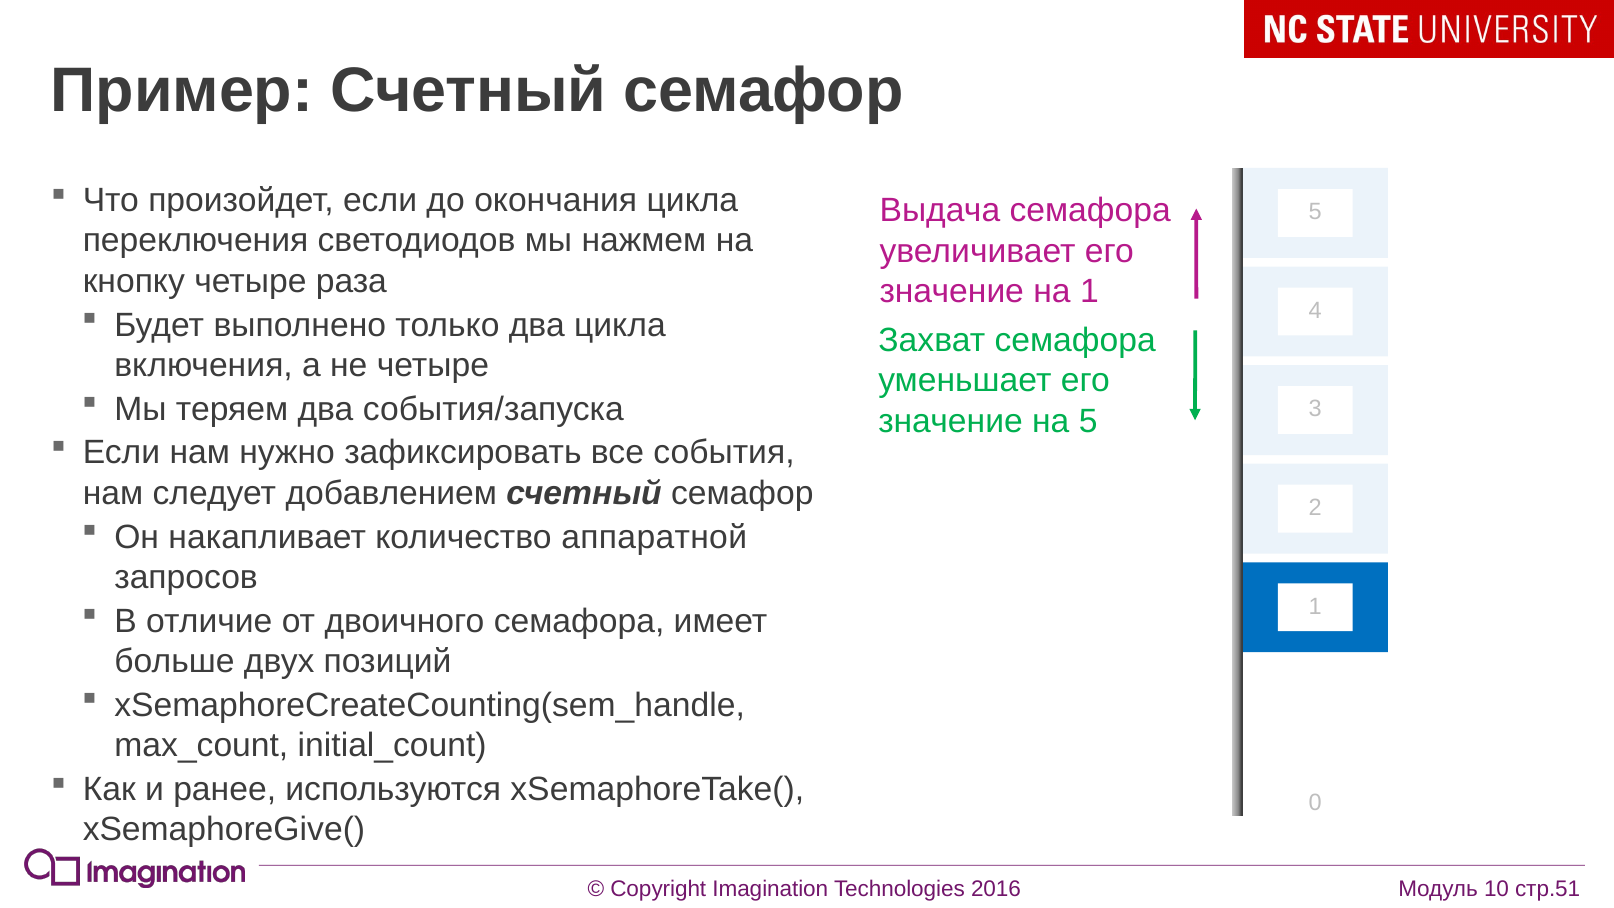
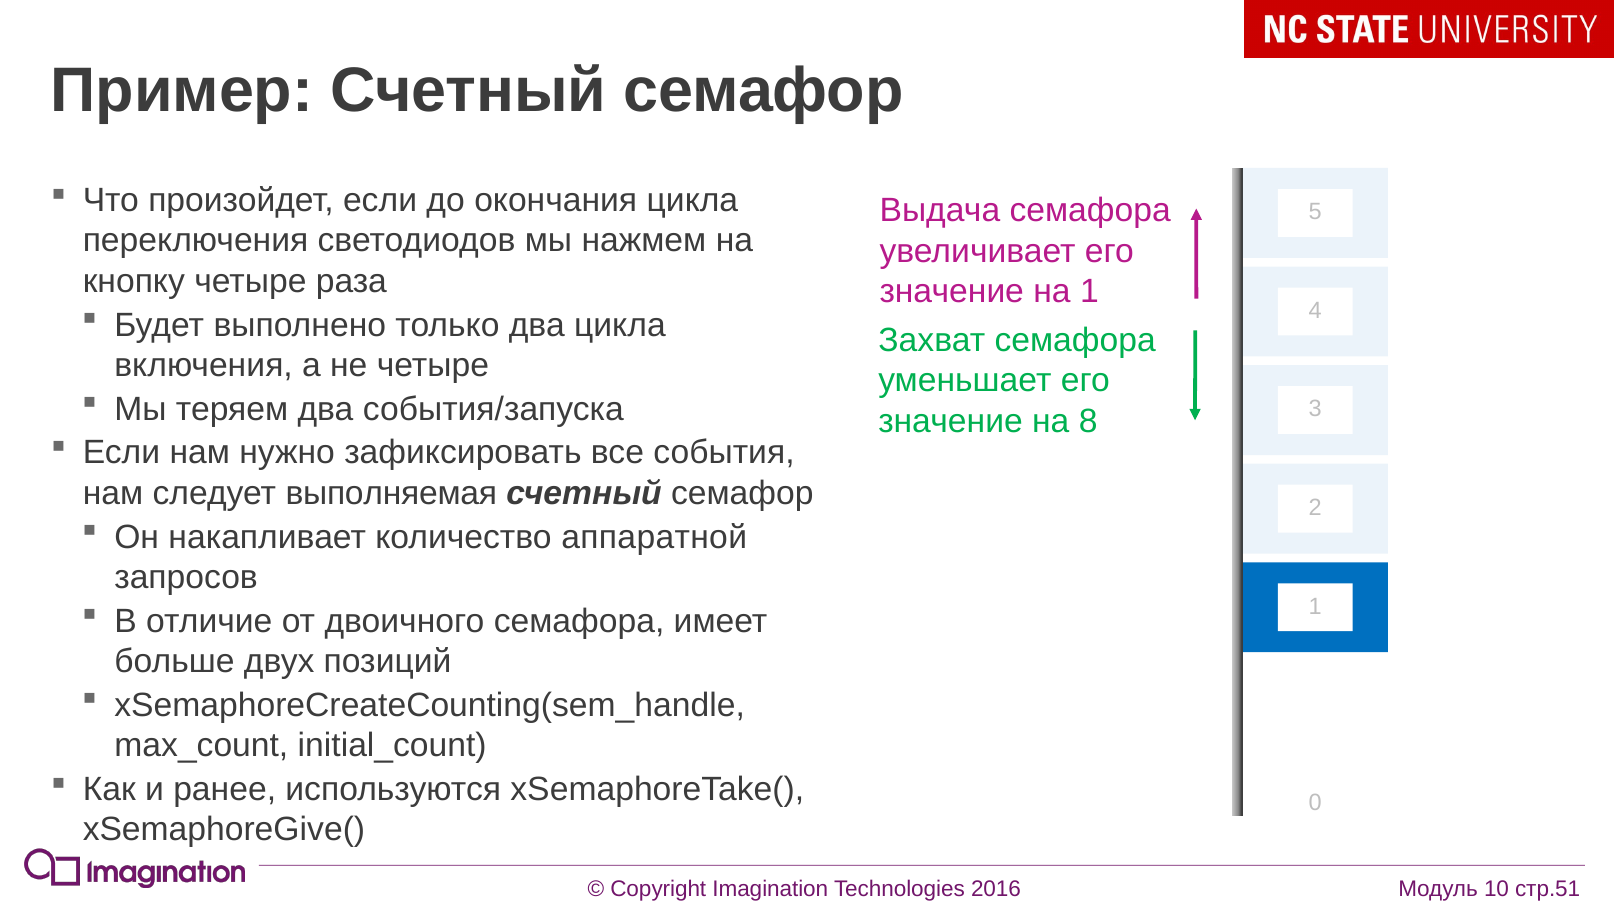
на 5: 5 -> 8 (1088, 421)
добавлением: добавлением -> выполняемая (391, 493)
